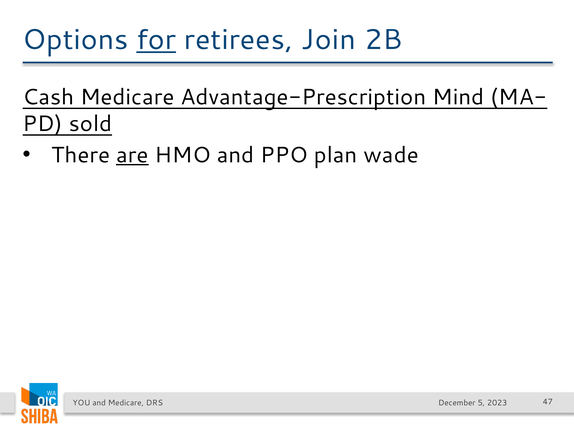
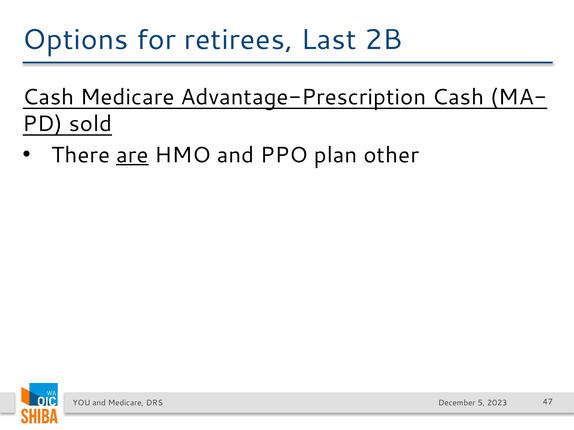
for underline: present -> none (156, 40)
Join: Join -> Last (329, 40)
Advantage-Prescription Mind: Mind -> Cash (458, 97)
wade: wade -> other (391, 155)
